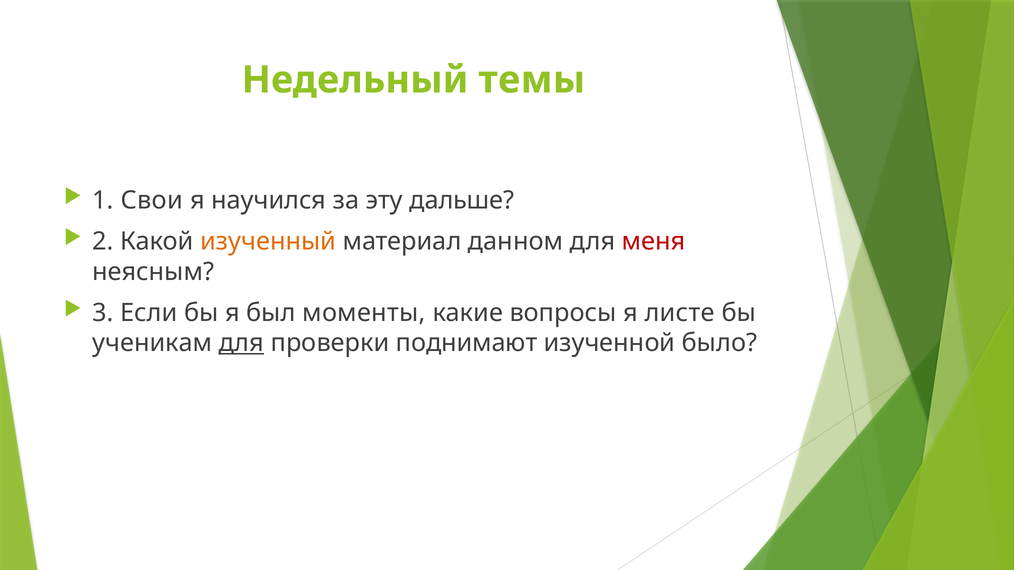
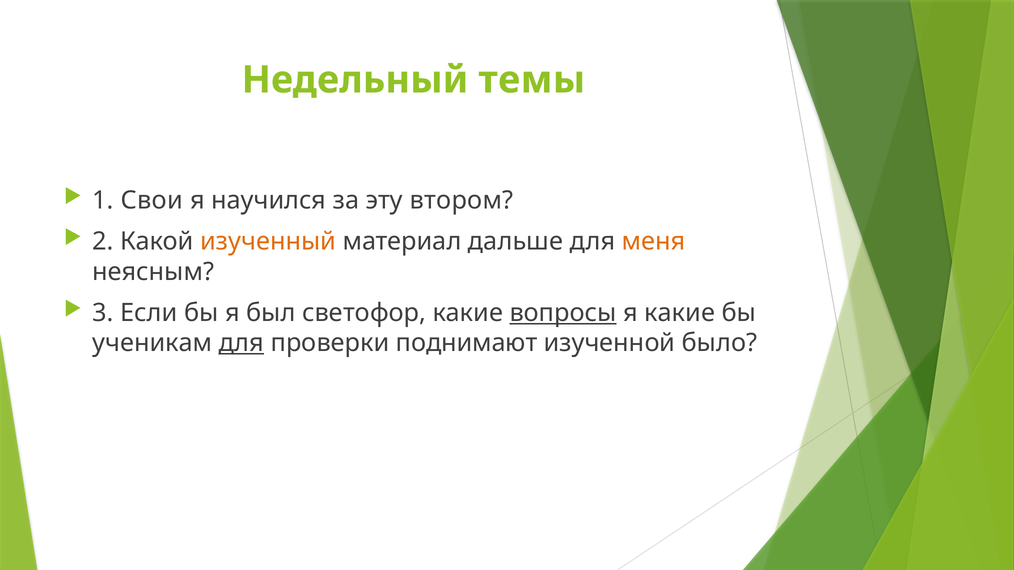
дальше: дальше -> втором (462, 200)
данном: данном -> дальше (516, 241)
меня colour: red -> orange (654, 241)
моменты: моменты -> светофор (364, 313)
вопросы underline: none -> present (563, 313)
я листе: листе -> какие (680, 313)
